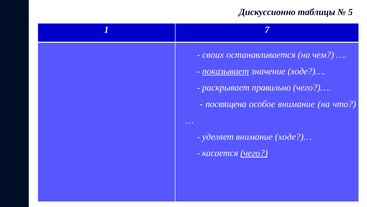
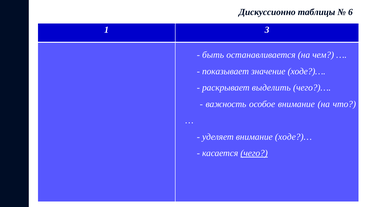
5: 5 -> 6 (350, 12)
7: 7 -> 3 (267, 30)
своих: своих -> быть (213, 55)
показывает underline: present -> none (226, 71)
правильно: правильно -> выделить (271, 87)
посвящена: посвящена -> важность (226, 104)
